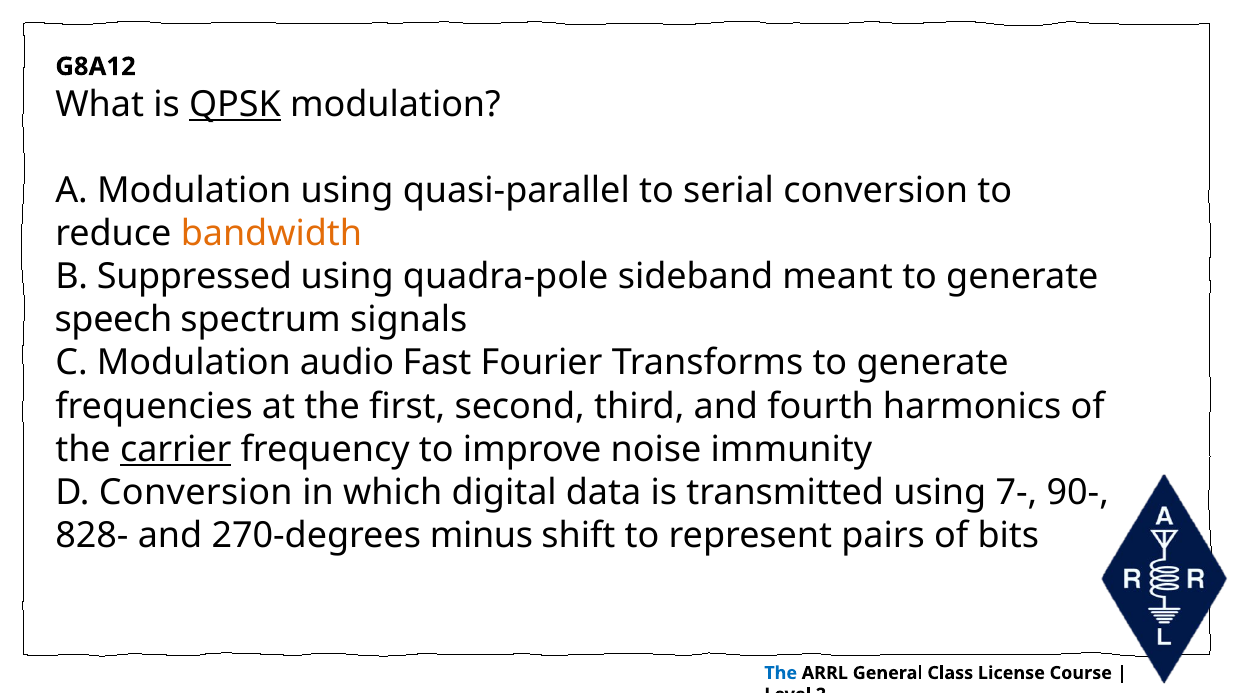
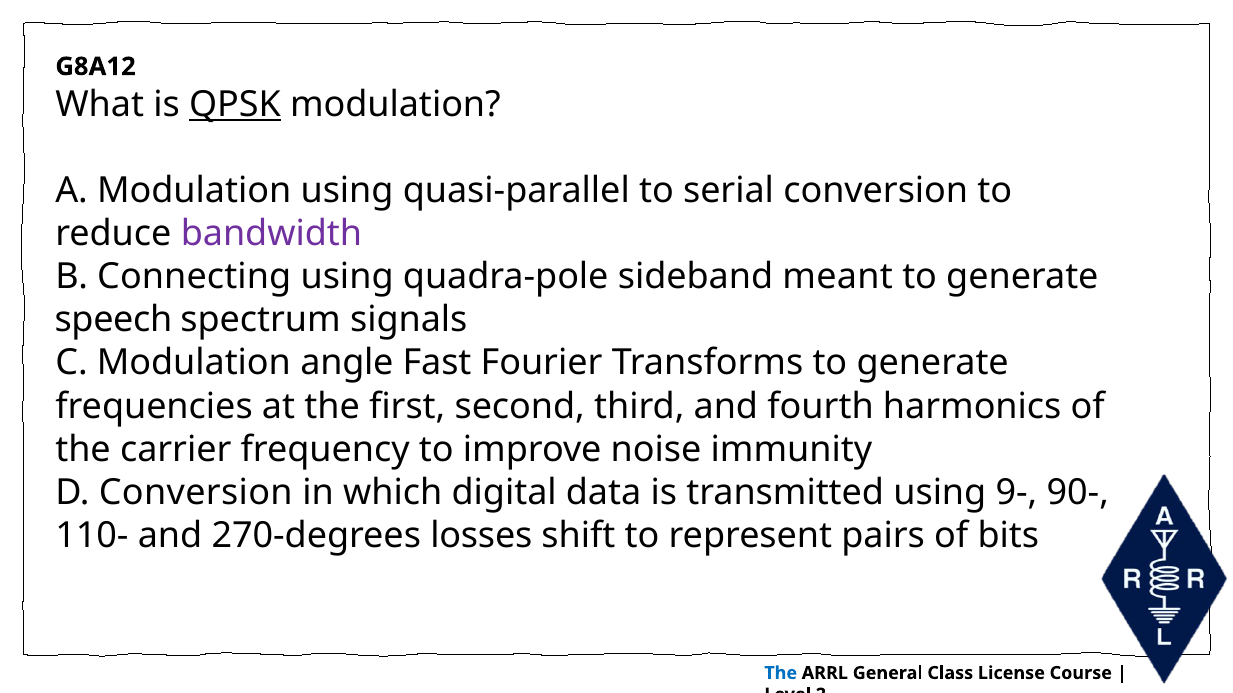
bandwidth colour: orange -> purple (271, 234)
Suppressed: Suppressed -> Connecting (194, 277)
audio: audio -> angle (347, 363)
carrier underline: present -> none (176, 450)
7-: 7- -> 9- (1016, 493)
828-: 828- -> 110- (92, 536)
minus: minus -> losses (481, 536)
